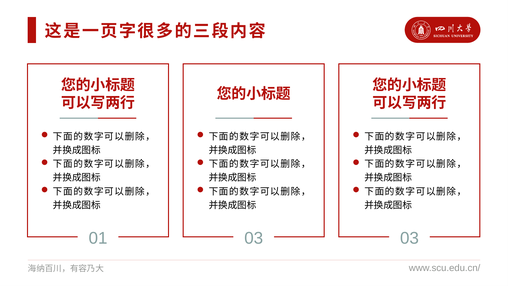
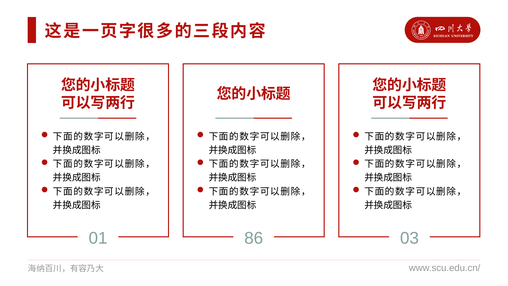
01 03: 03 -> 86 (254, 238)
